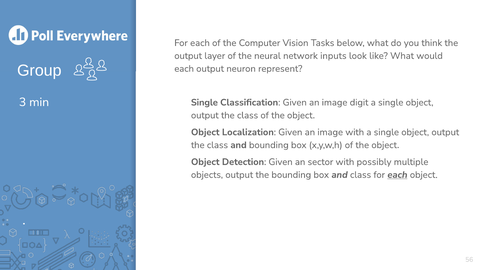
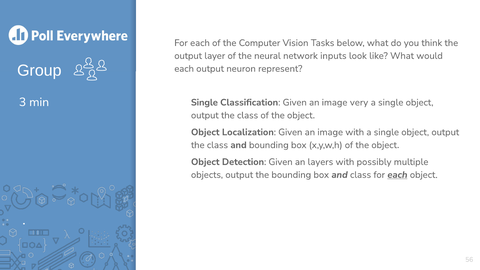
digit: digit -> very (359, 102)
sector: sector -> layers (320, 162)
